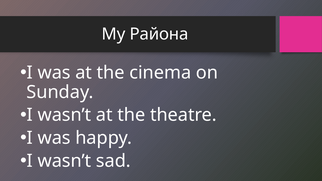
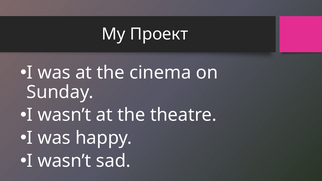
Района: Района -> Проект (159, 34)
